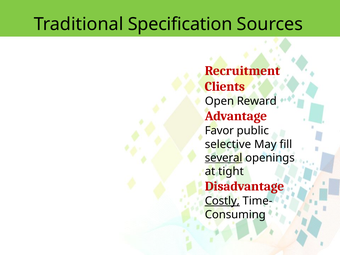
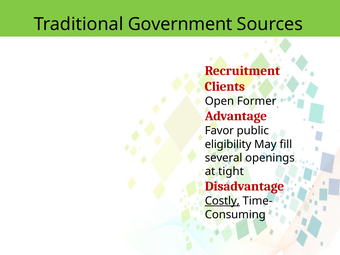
Specification: Specification -> Government (180, 24)
Reward: Reward -> Former (257, 101)
selective: selective -> eligibility (228, 144)
several underline: present -> none (224, 158)
